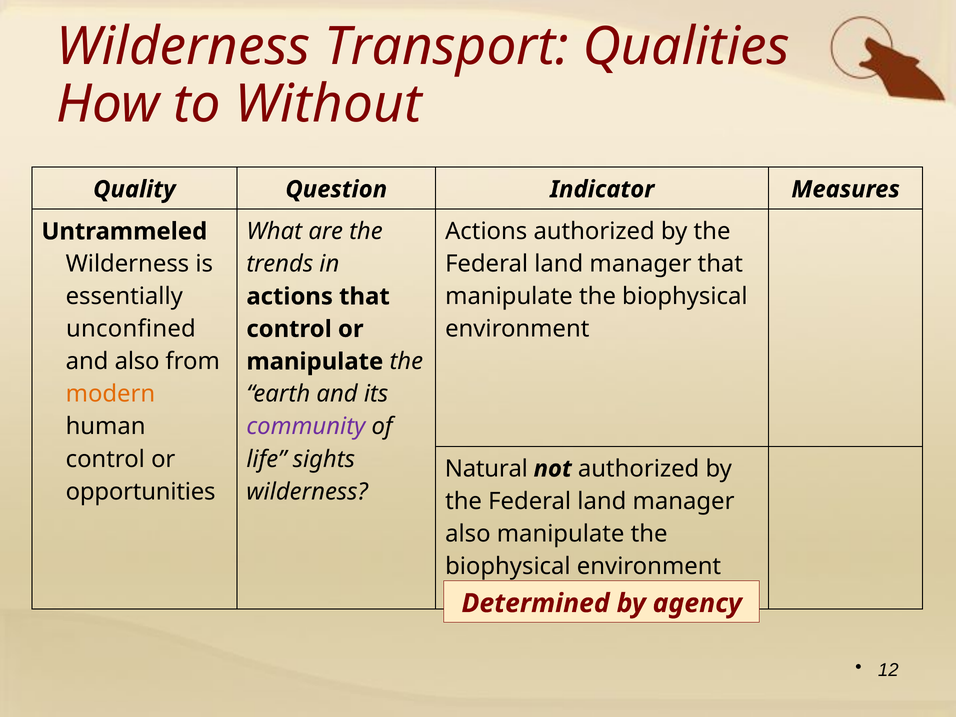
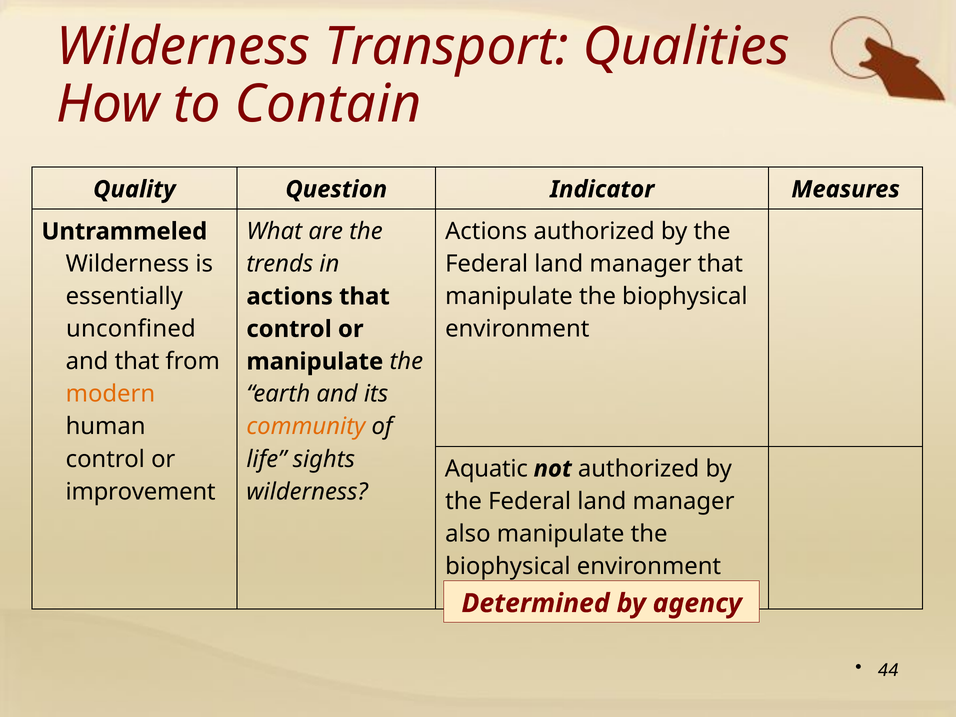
Without: Without -> Contain (328, 104)
and also: also -> that (137, 362)
community colour: purple -> orange (306, 427)
Natural: Natural -> Aquatic (486, 469)
opportunities: opportunities -> improvement (141, 492)
12: 12 -> 44 (888, 670)
